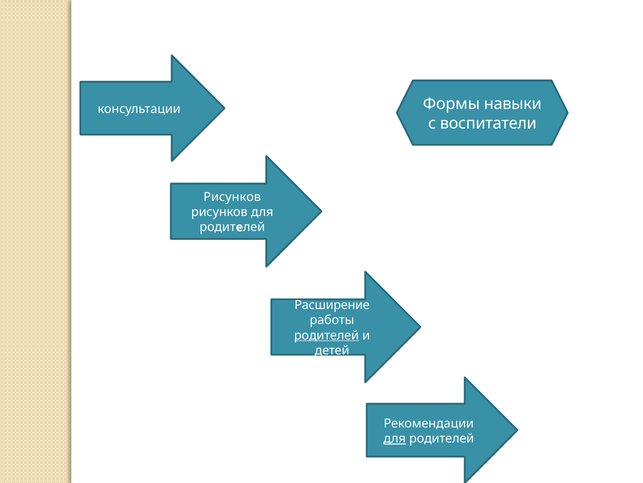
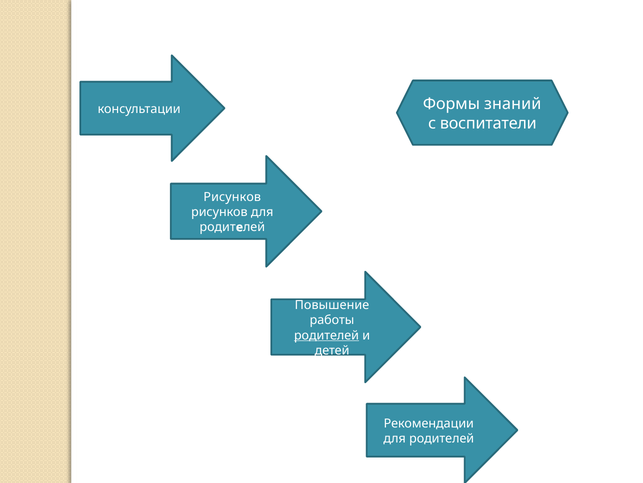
навыки: навыки -> знаний (513, 104)
Расширение: Расширение -> Повышение (332, 305)
для underline: present -> none (395, 438)
